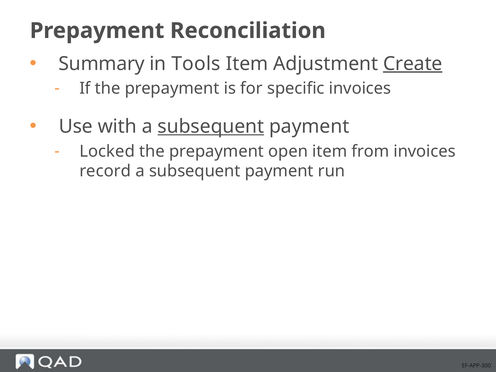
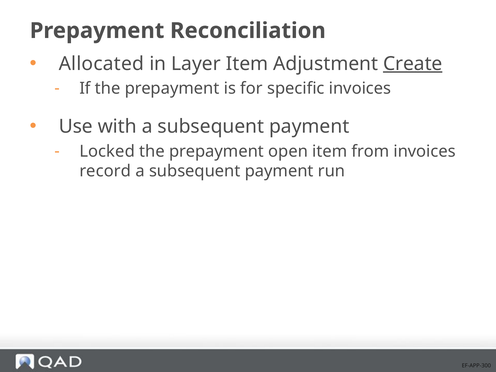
Summary: Summary -> Allocated (101, 64)
Tools: Tools -> Layer (196, 64)
subsequent underline: present -> none (211, 127)
